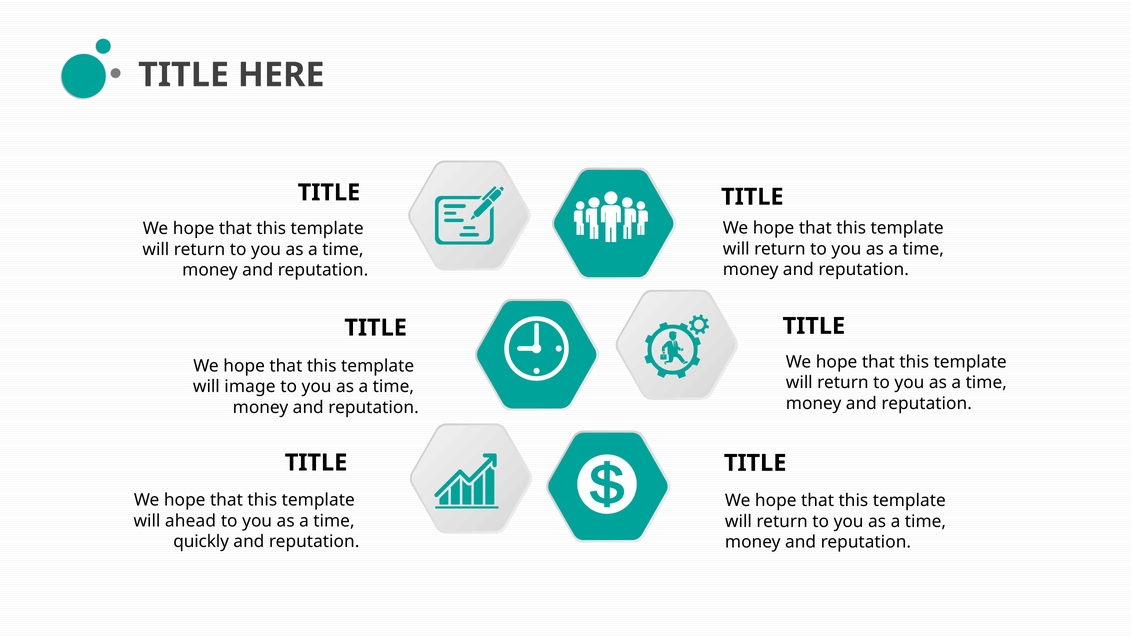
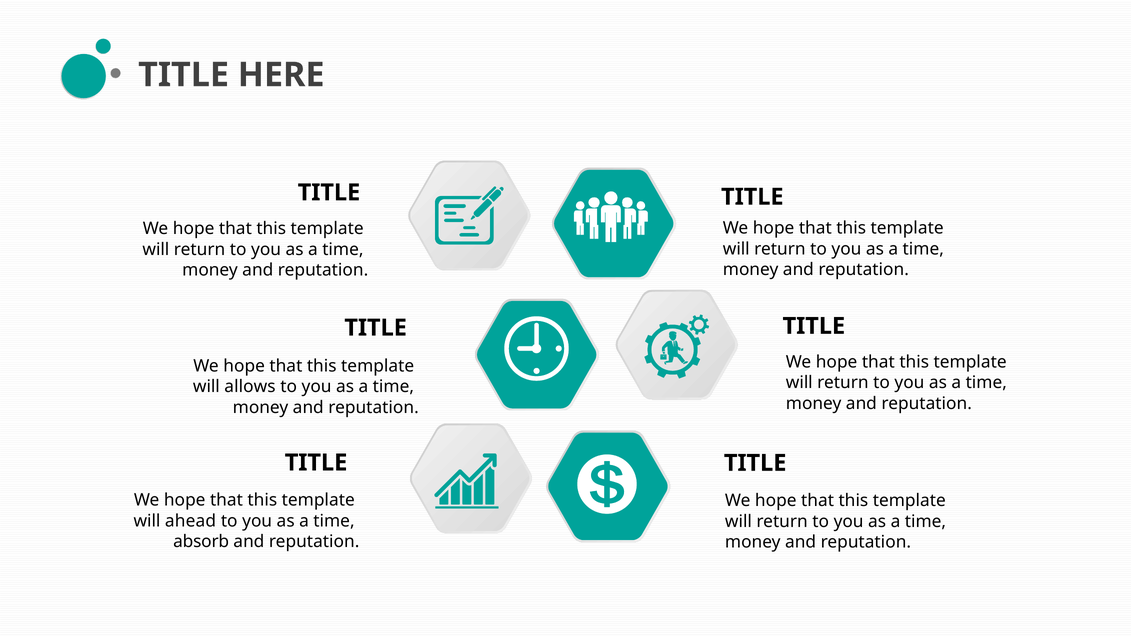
image: image -> allows (250, 387)
quickly: quickly -> absorb (201, 542)
